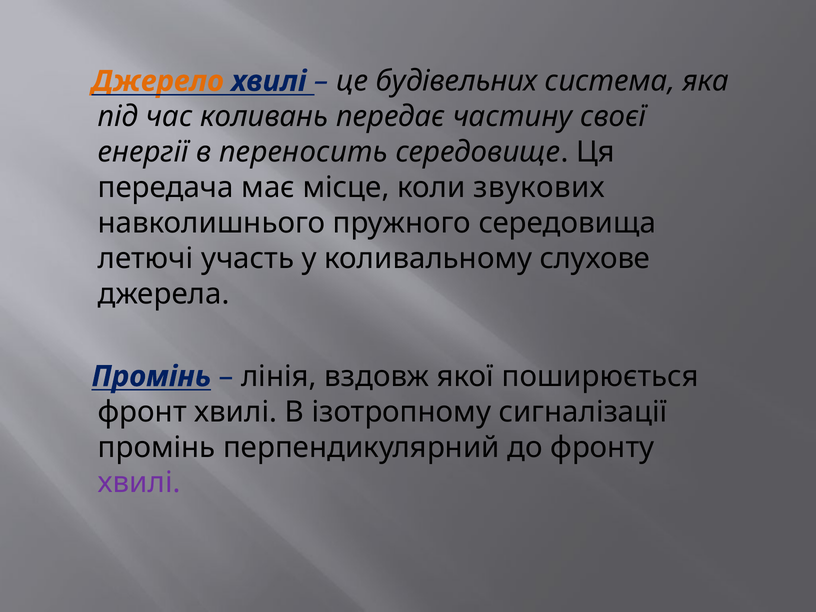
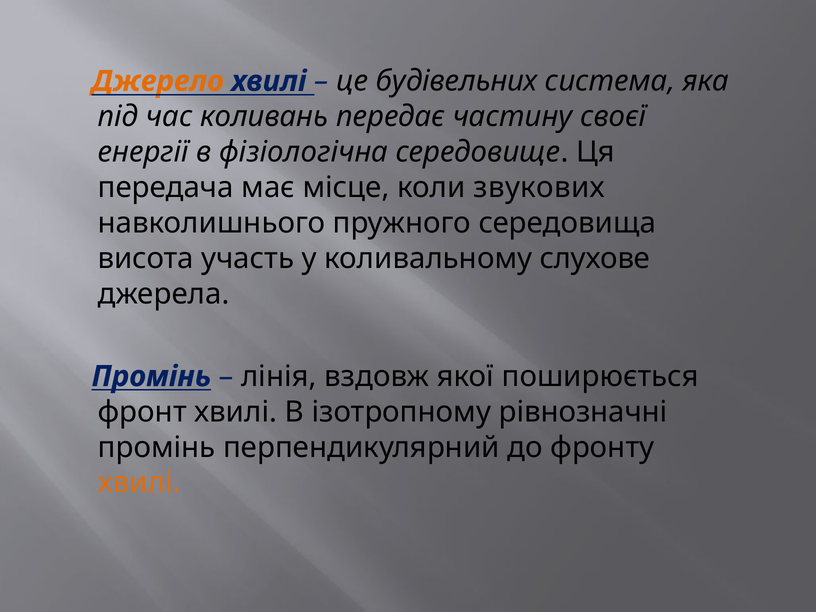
переносить: переносить -> фізіологічна (304, 152)
летючі: летючі -> висота (146, 258)
сигналізації: сигналізації -> рівнозначні (583, 412)
хвилі colour: purple -> orange (139, 483)
